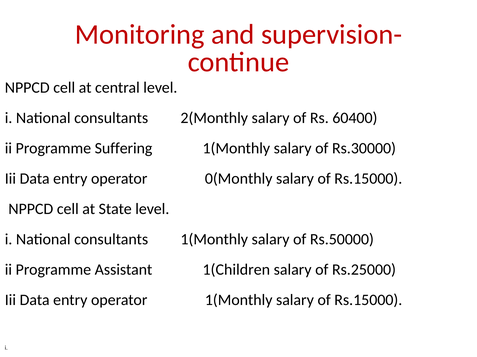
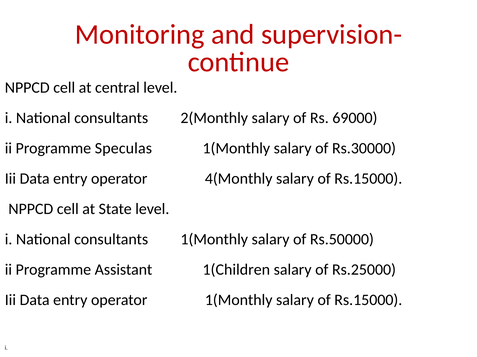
60400: 60400 -> 69000 (355, 118)
Suffering: Suffering -> Speculas (123, 149)
0(Monthly: 0(Monthly -> 4(Monthly (239, 179)
